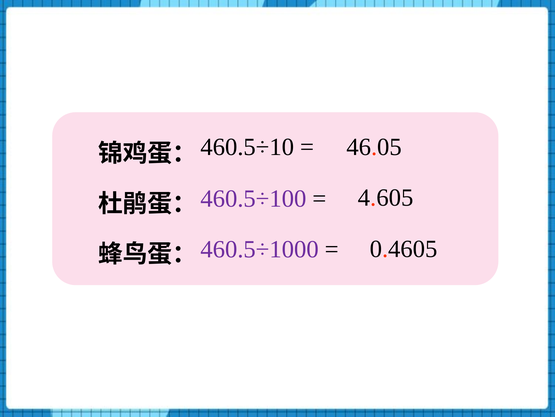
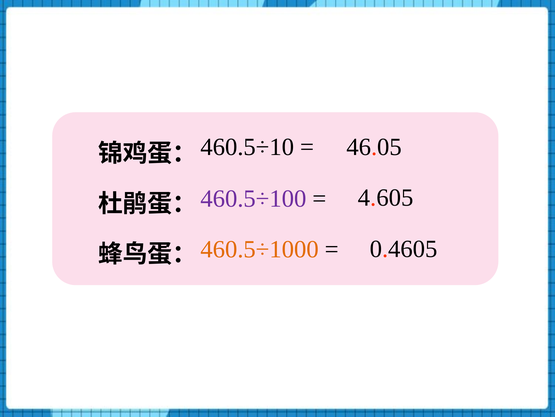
460.5÷1000 colour: purple -> orange (260, 249)
